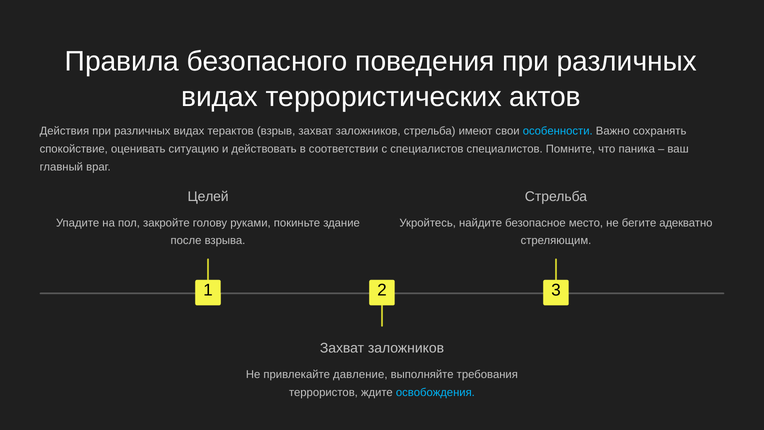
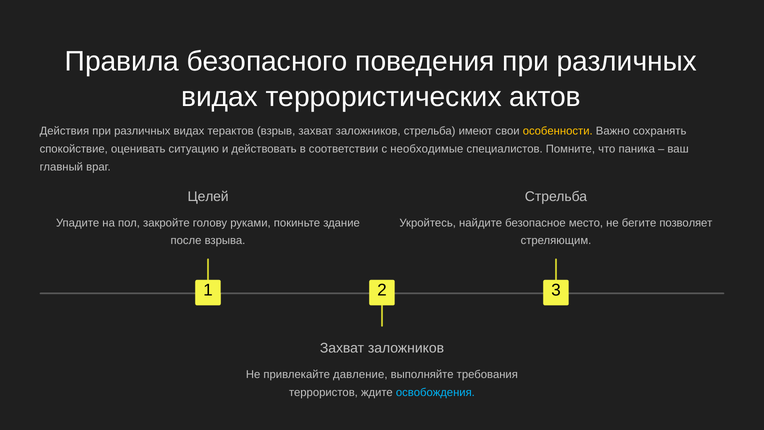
особенности colour: light blue -> yellow (558, 131)
с специалистов: специалистов -> необходимые (427, 149)
адекватно: адекватно -> позволяет (686, 223)
